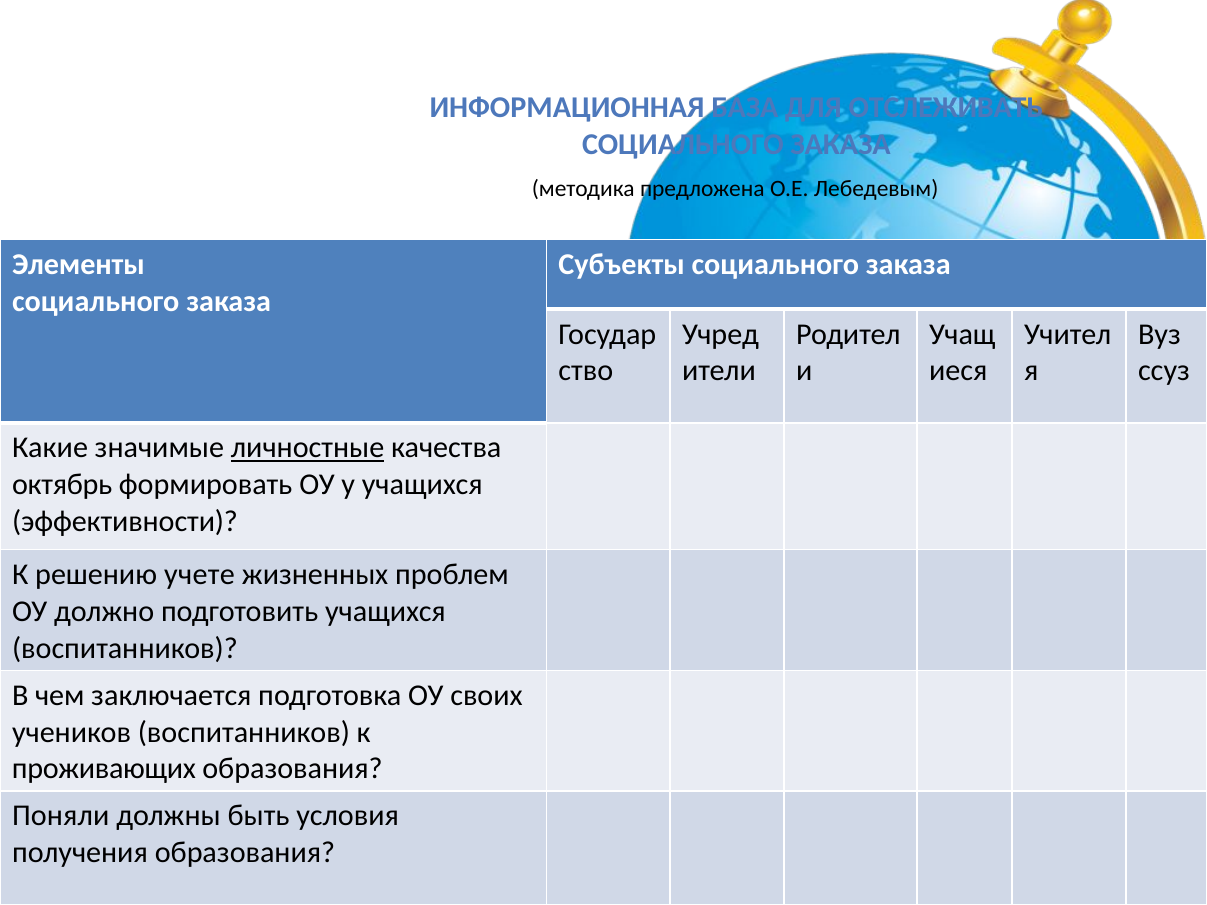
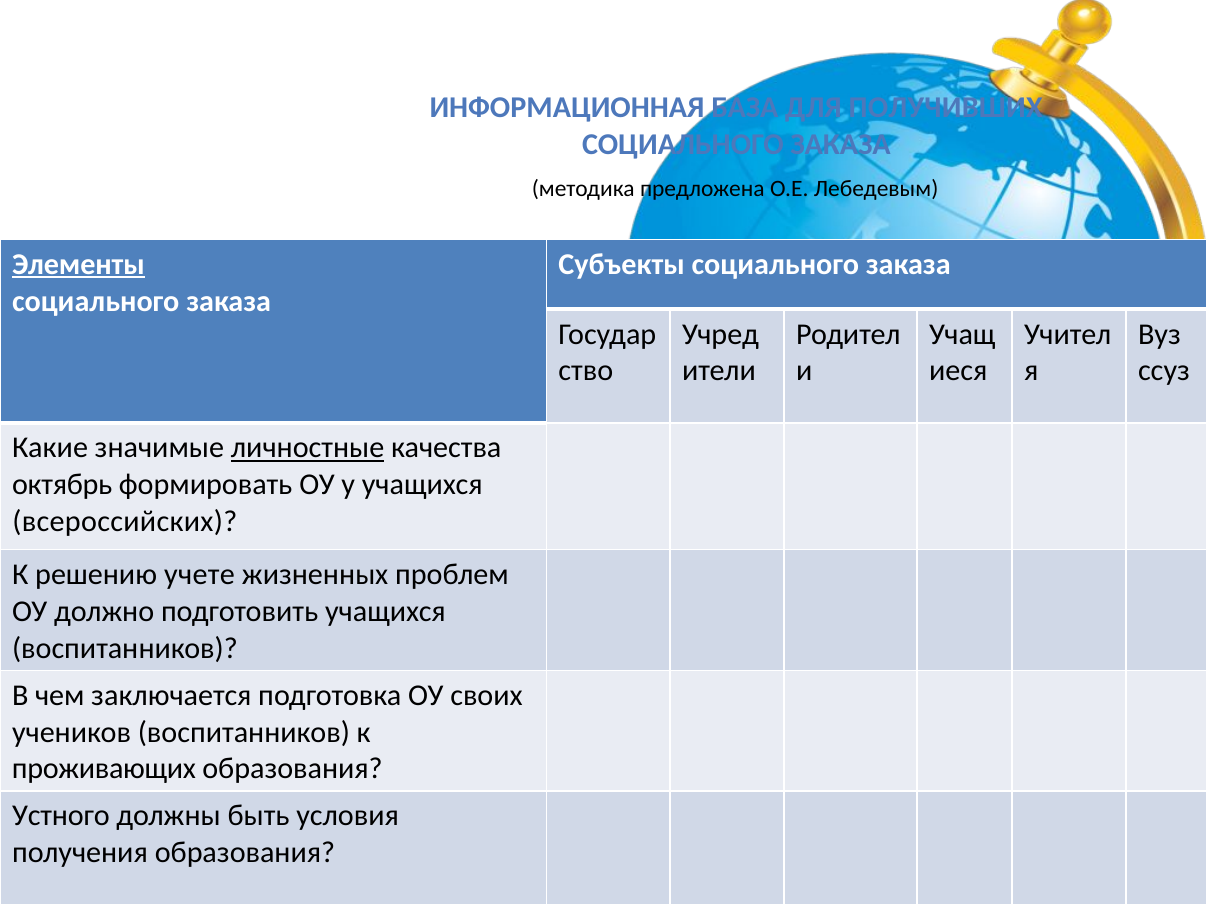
ОТСЛЕЖИВАТЬ: ОТСЛЕЖИВАТЬ -> ПОЛУЧИВШИХ (946, 108)
Элементы underline: none -> present (78, 264)
эффективности: эффективности -> всероссийских (125, 522)
Поняли: Поняли -> Устного (61, 816)
